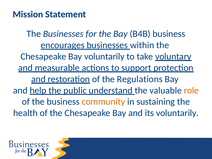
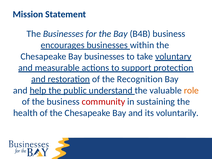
Bay voluntarily: voluntarily -> businesses (104, 56)
Regulations: Regulations -> Recognition (140, 79)
community colour: orange -> red (103, 102)
